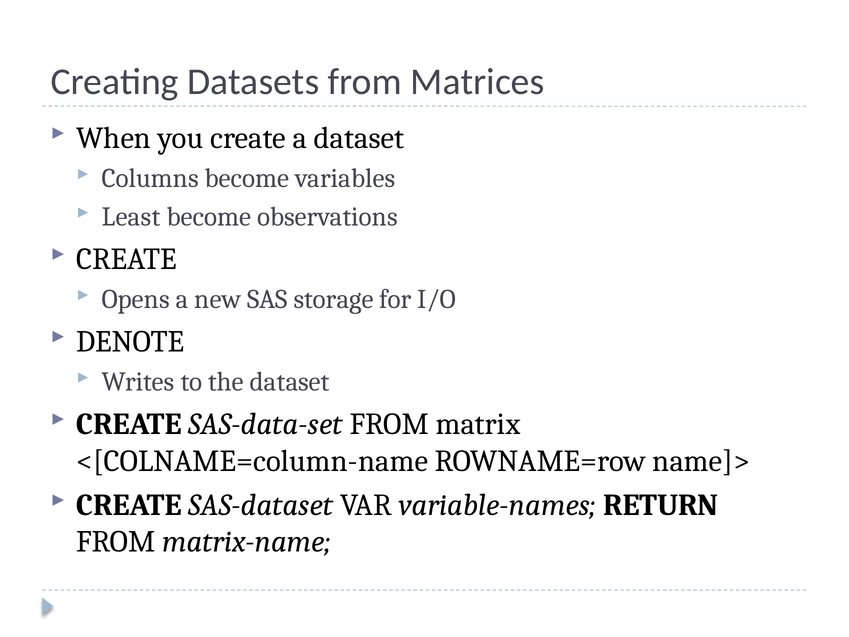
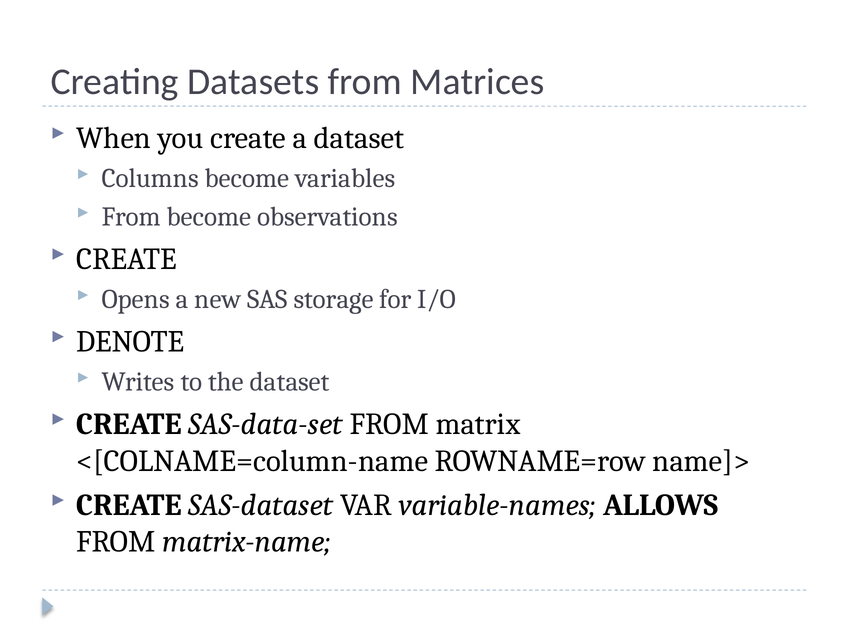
Least: Least -> From (131, 217)
RETURN: RETURN -> ALLOWS (661, 505)
